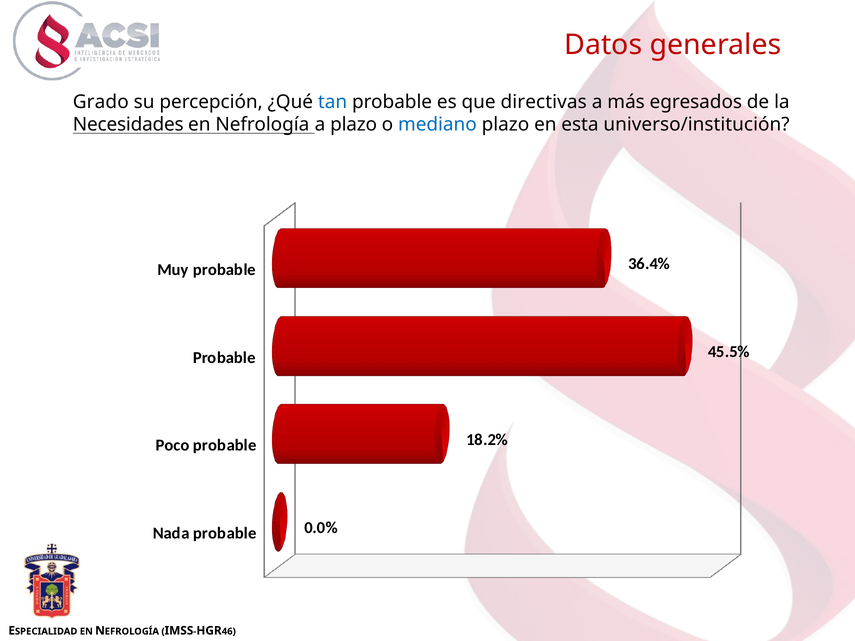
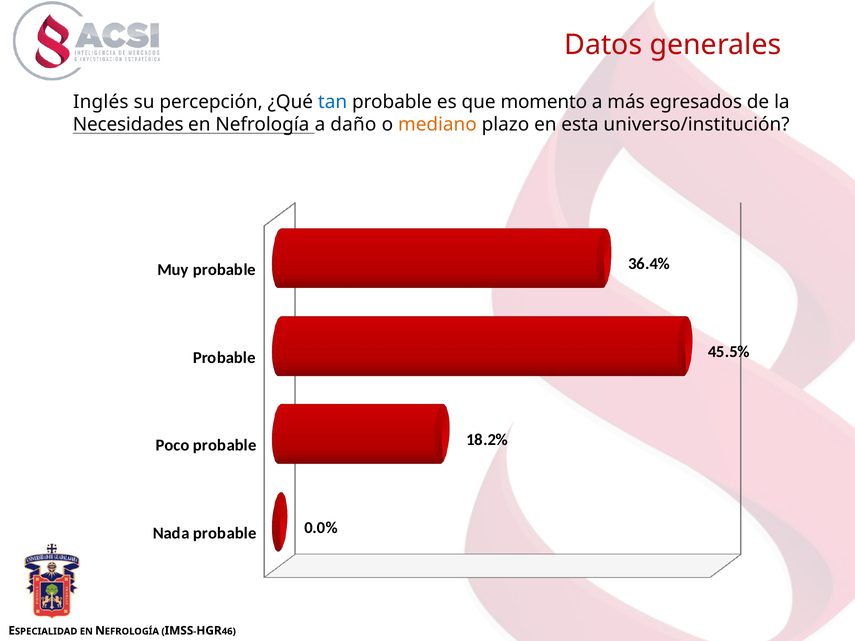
Grado: Grado -> Inglés (101, 102)
directivas: directivas -> momento (544, 102)
a plazo: plazo -> daño (353, 125)
mediano colour: blue -> orange (437, 125)
